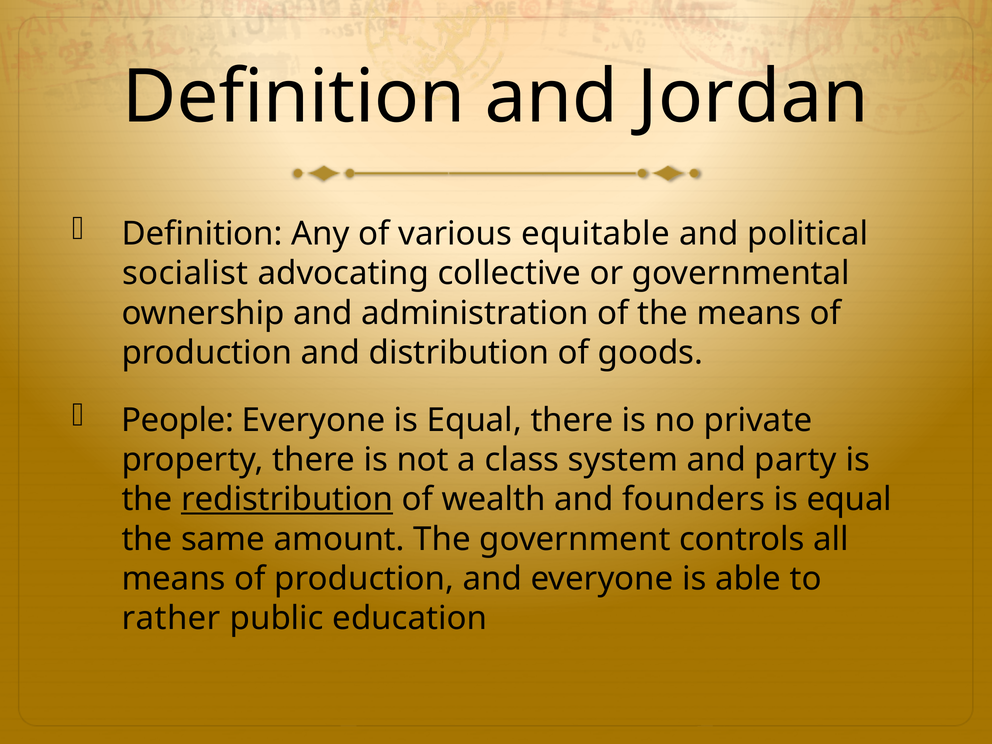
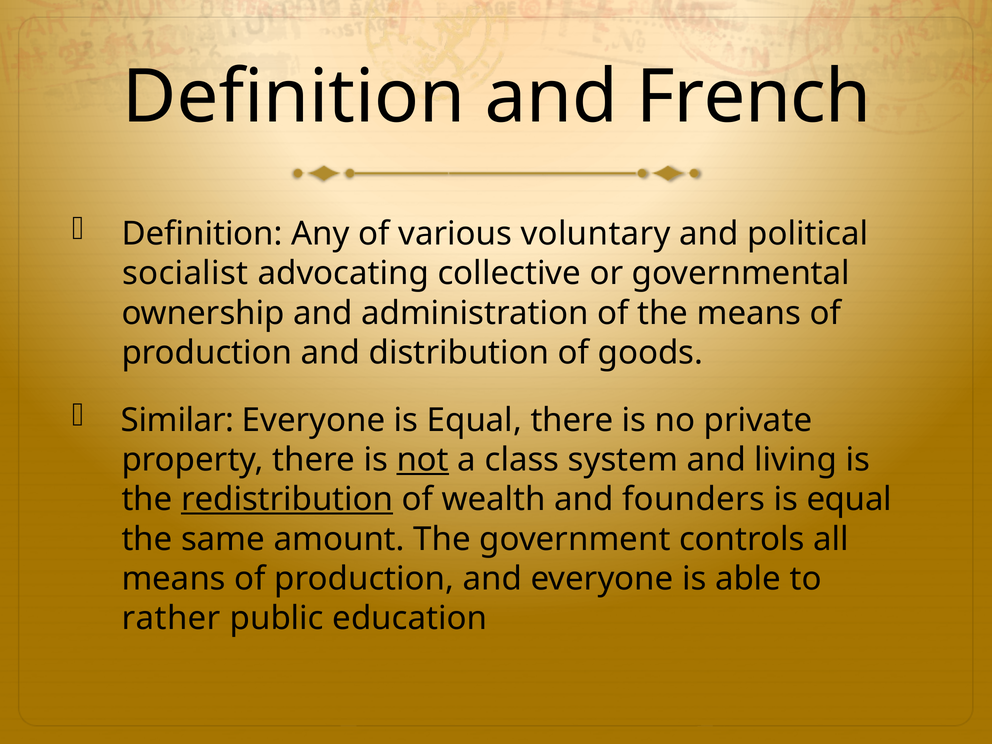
Jordan: Jordan -> French (754, 97)
equitable: equitable -> voluntary (596, 234)
People: People -> Similar (178, 420)
not underline: none -> present (423, 460)
party: party -> living (796, 460)
